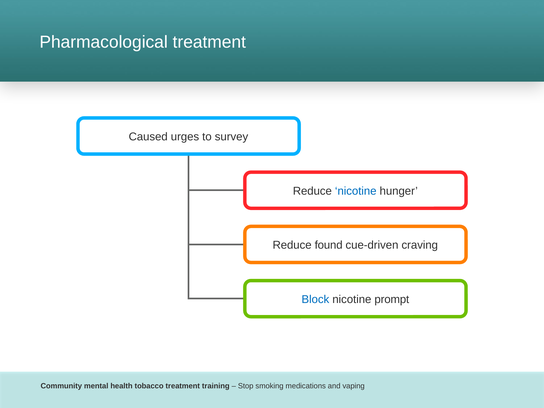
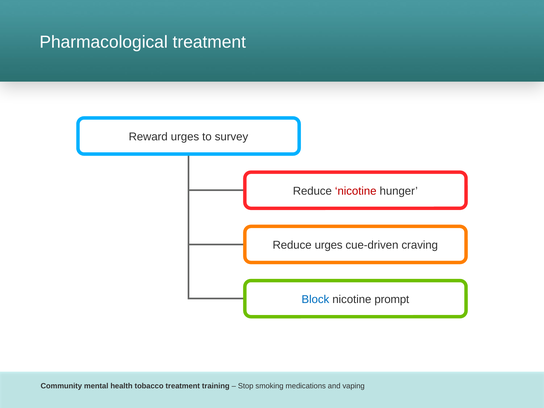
Caused: Caused -> Reward (148, 137)
nicotine colour: blue -> red (356, 191)
Reduce found: found -> urges (329, 245)
